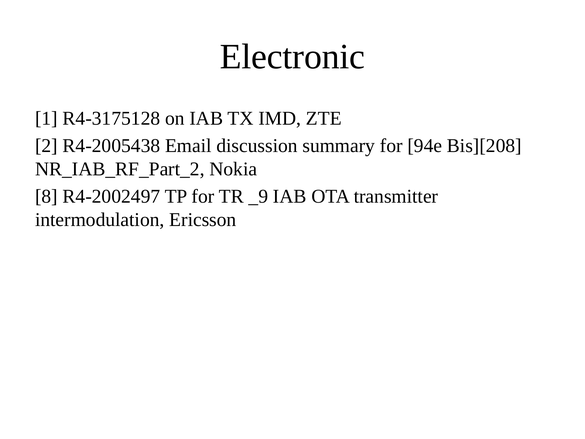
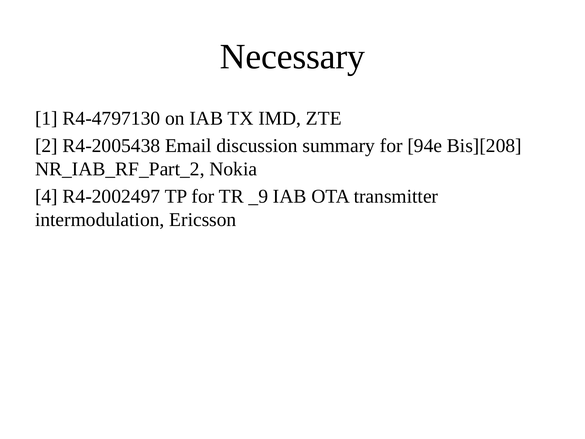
Electronic: Electronic -> Necessary (292, 57)
R4-3175128: R4-3175128 -> R4-4797130 (111, 118)
8: 8 -> 4 (46, 196)
